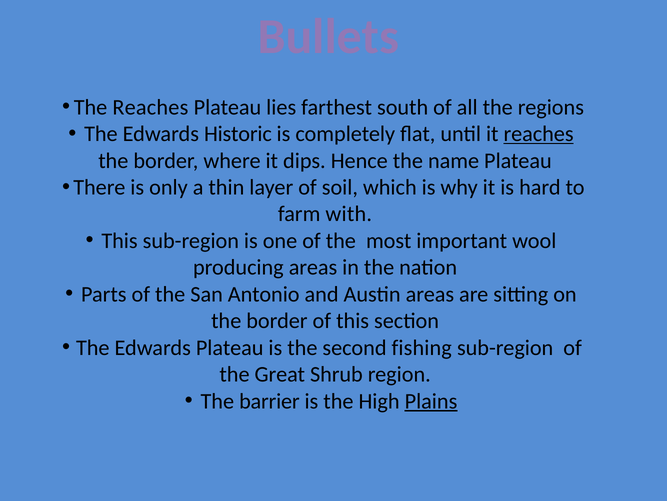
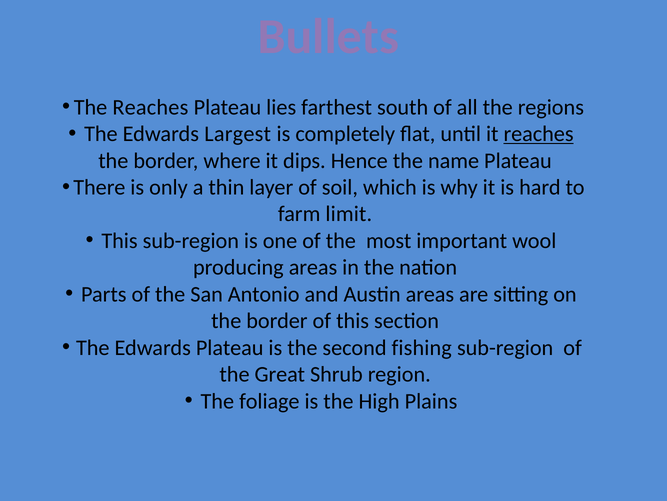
Historic: Historic -> Largest (238, 134)
with: with -> limit (349, 214)
barrier: barrier -> foliage (269, 401)
Plains underline: present -> none (431, 401)
